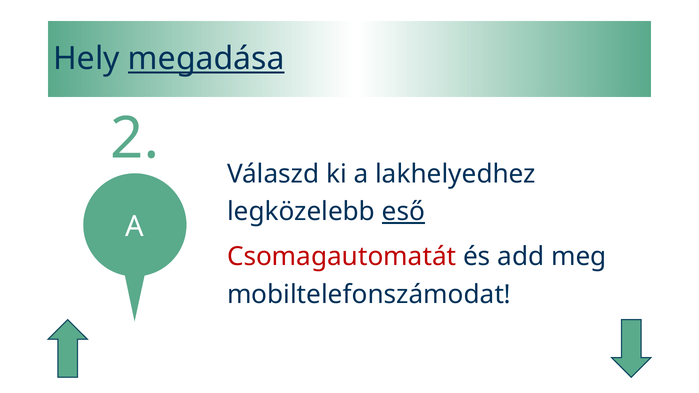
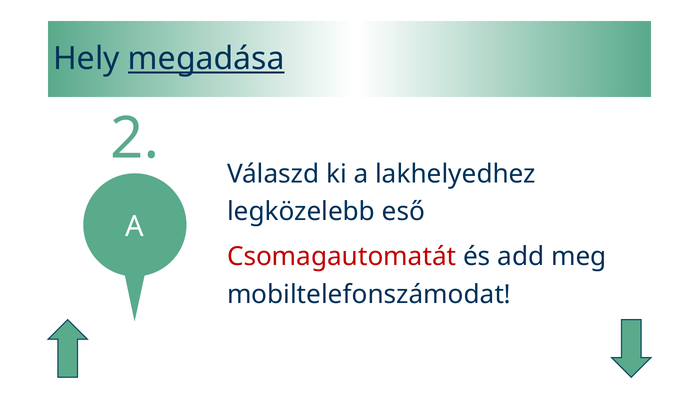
eső underline: present -> none (403, 212)
